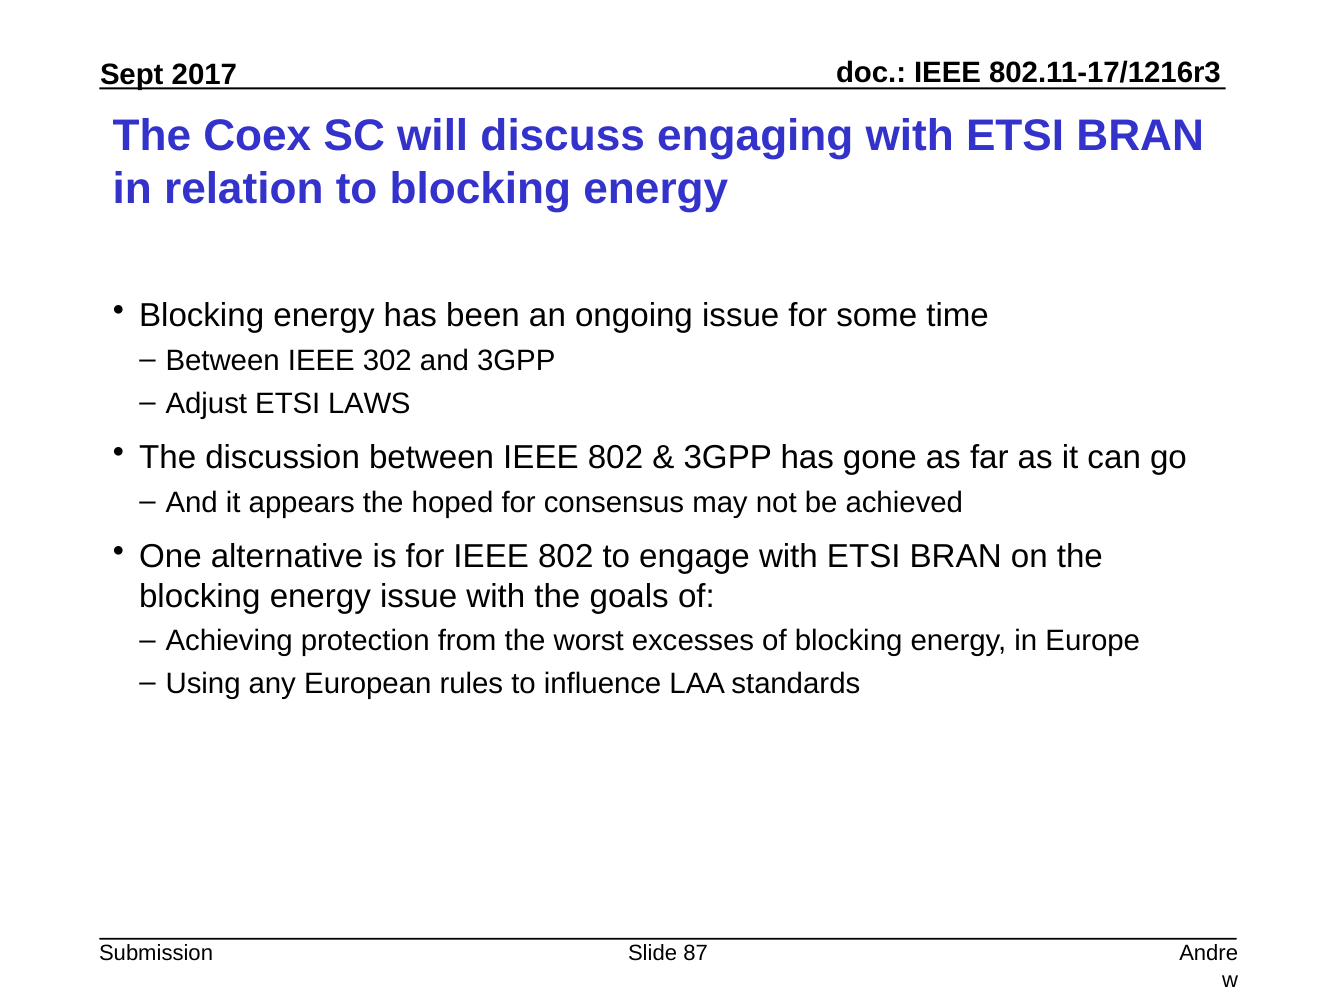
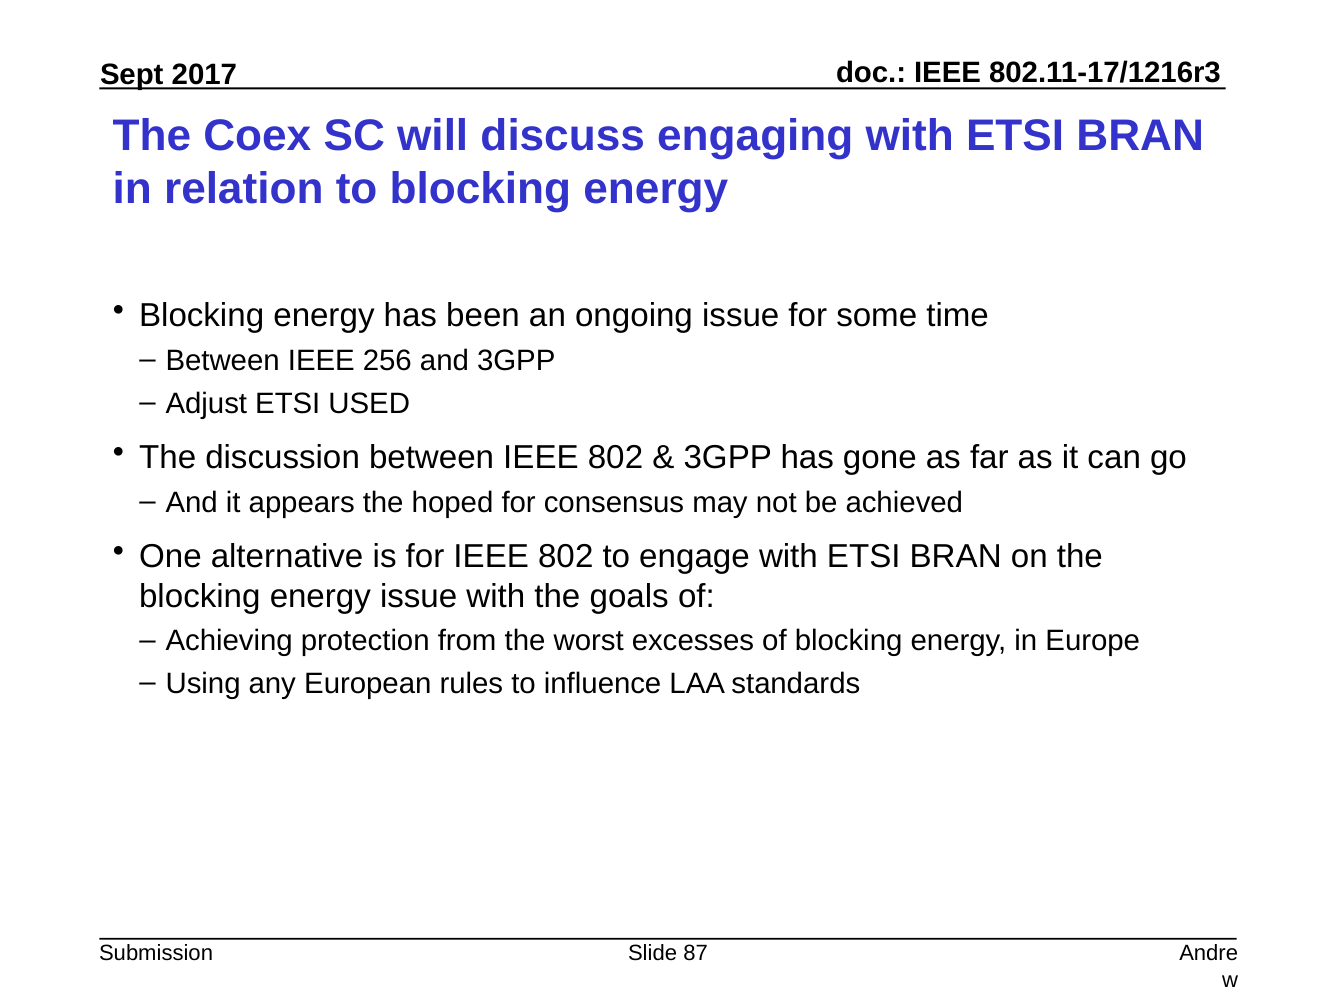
302: 302 -> 256 (387, 361)
LAWS: LAWS -> USED (369, 403)
